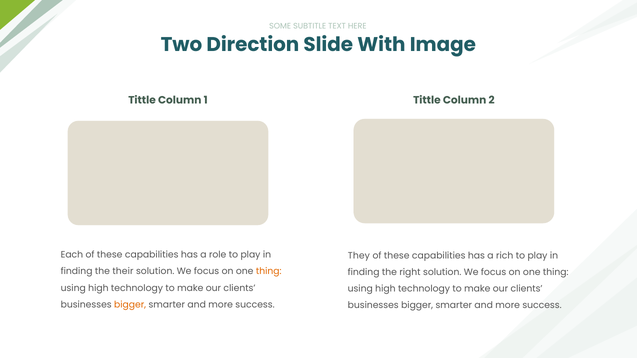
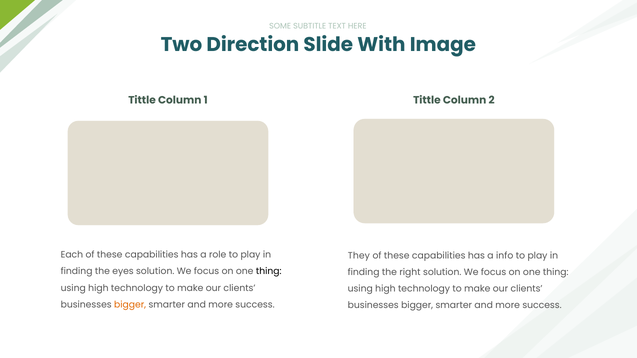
rich: rich -> info (505, 256)
their: their -> eyes (123, 272)
thing colour: orange -> black (269, 272)
